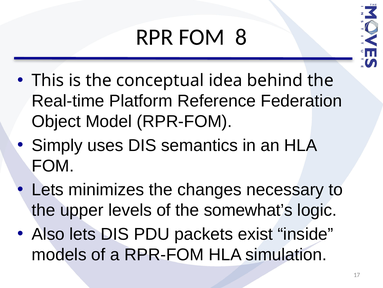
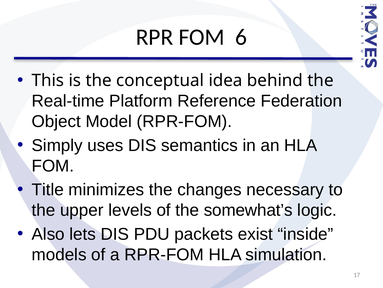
8: 8 -> 6 (241, 37)
Lets: Lets -> Title (48, 189)
